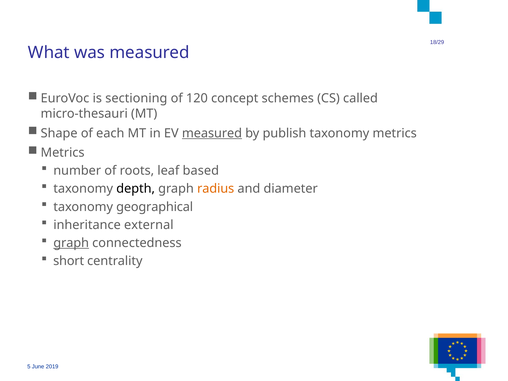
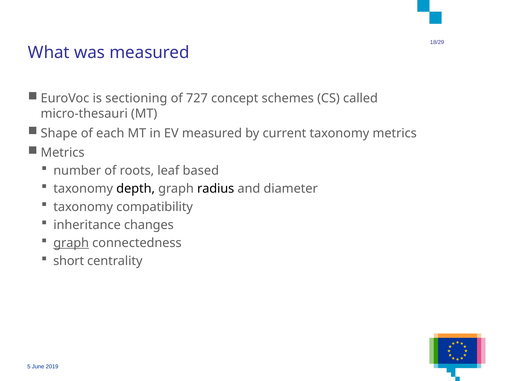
120: 120 -> 727 (197, 98)
measured underline: present -> none (212, 133)
publish: publish -> current (284, 133)
radius colour: orange -> black (216, 189)
geographical: geographical -> compatibility (155, 207)
external: external -> changes (149, 225)
